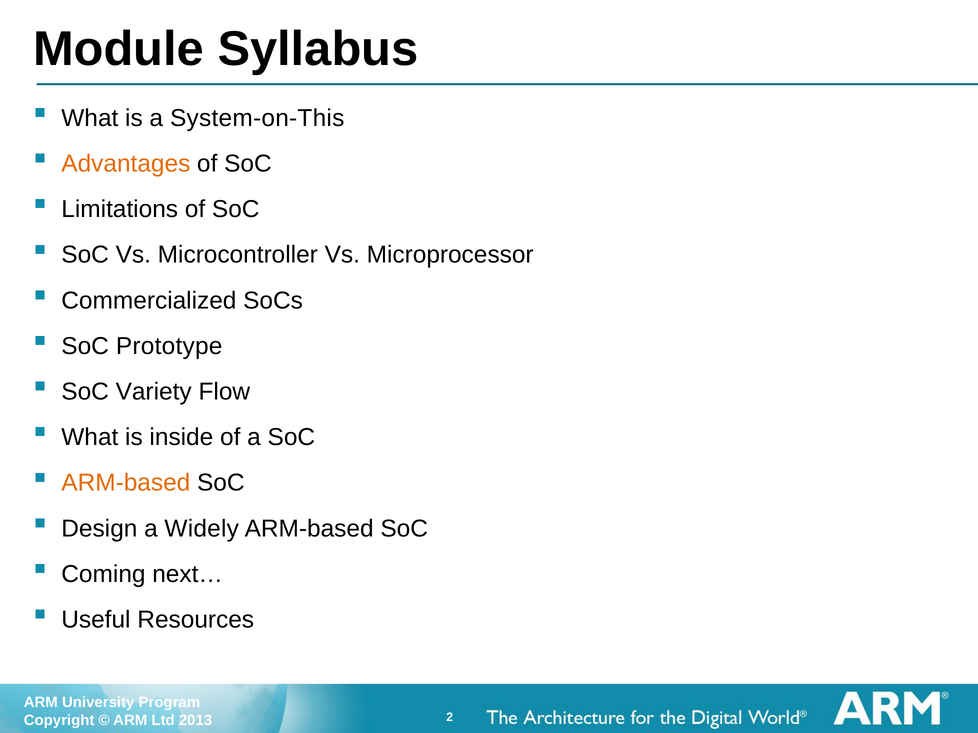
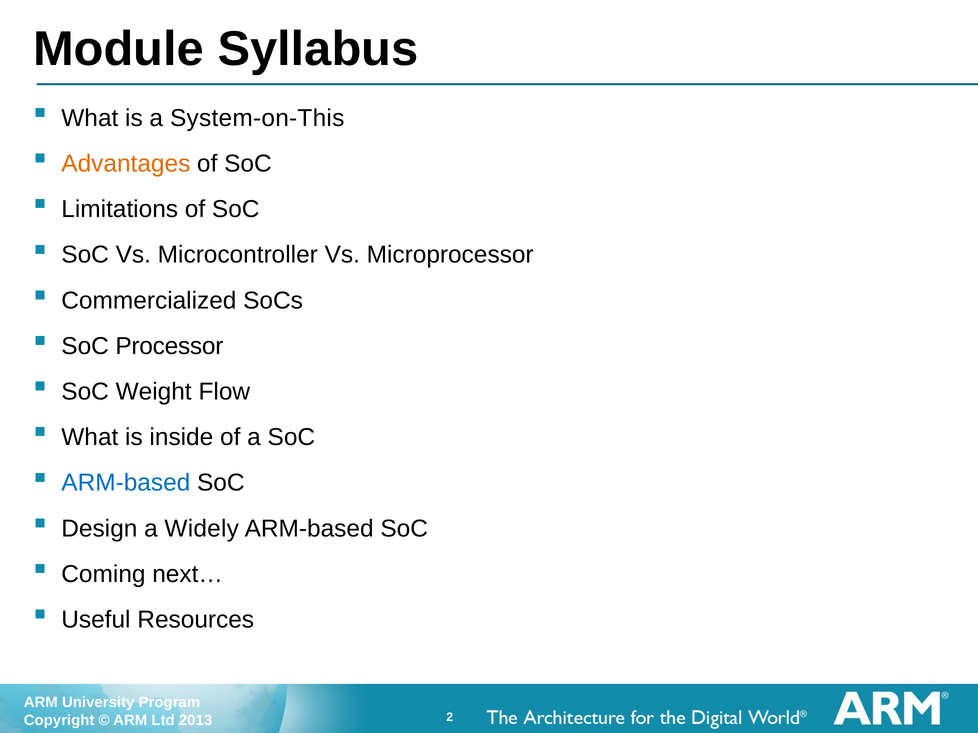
Prototype: Prototype -> Processor (169, 346)
Variety: Variety -> Weight (154, 392)
ARM-based colour: orange -> blue (126, 483)
